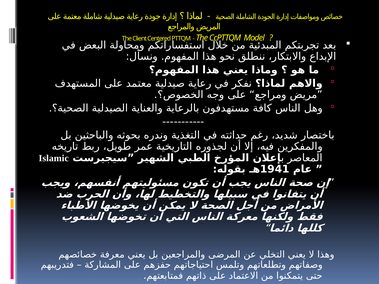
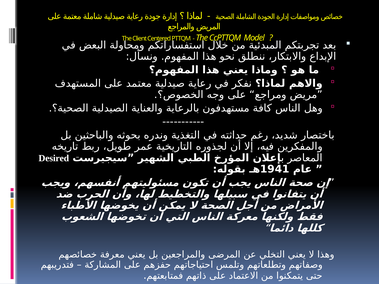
Islamic: Islamic -> Desired (54, 158)
